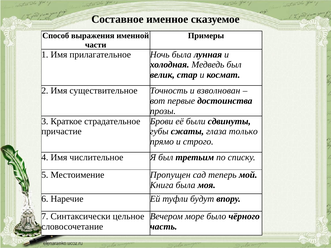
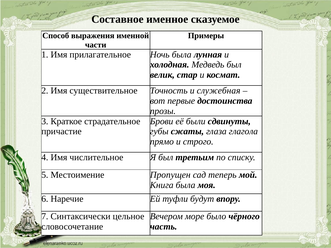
взволнован: взволнован -> служебная (219, 91)
только: только -> глагола (243, 132)
